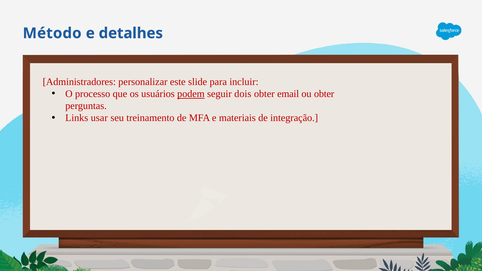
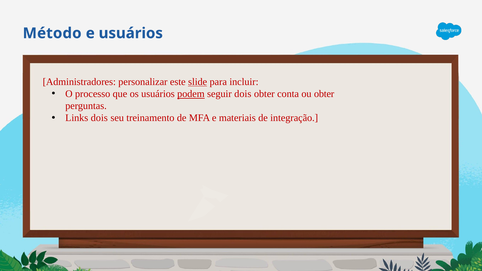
e detalhes: detalhes -> usuários (131, 33)
slide underline: none -> present (198, 82)
email: email -> conta (288, 94)
Links usar: usar -> dois (99, 118)
